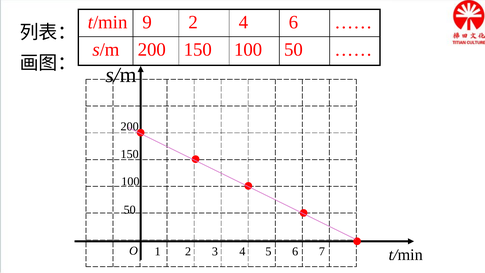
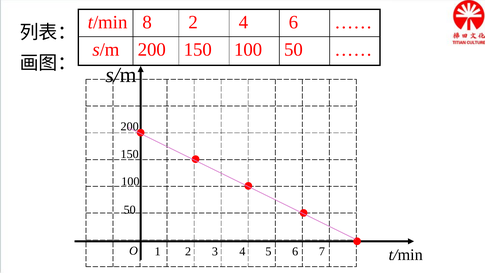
9: 9 -> 8 (147, 22)
